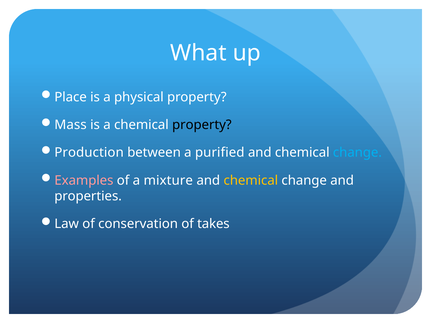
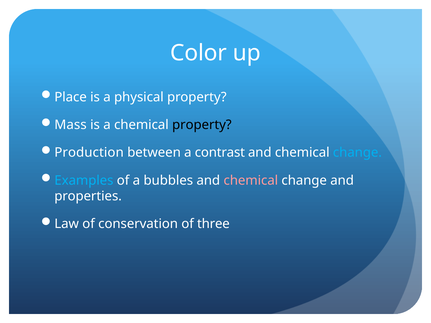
What: What -> Color (199, 53)
purified: purified -> contrast (220, 153)
Examples colour: pink -> light blue (84, 181)
mixture: mixture -> bubbles (168, 181)
chemical colour: yellow -> pink (251, 181)
takes: takes -> three (213, 224)
